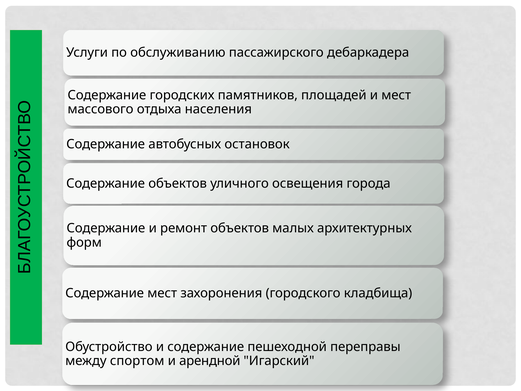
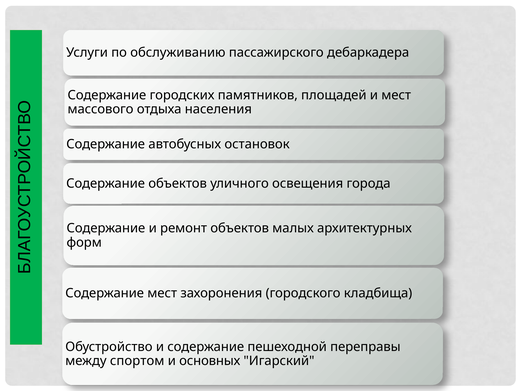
арендной: арендной -> основных (210, 361)
